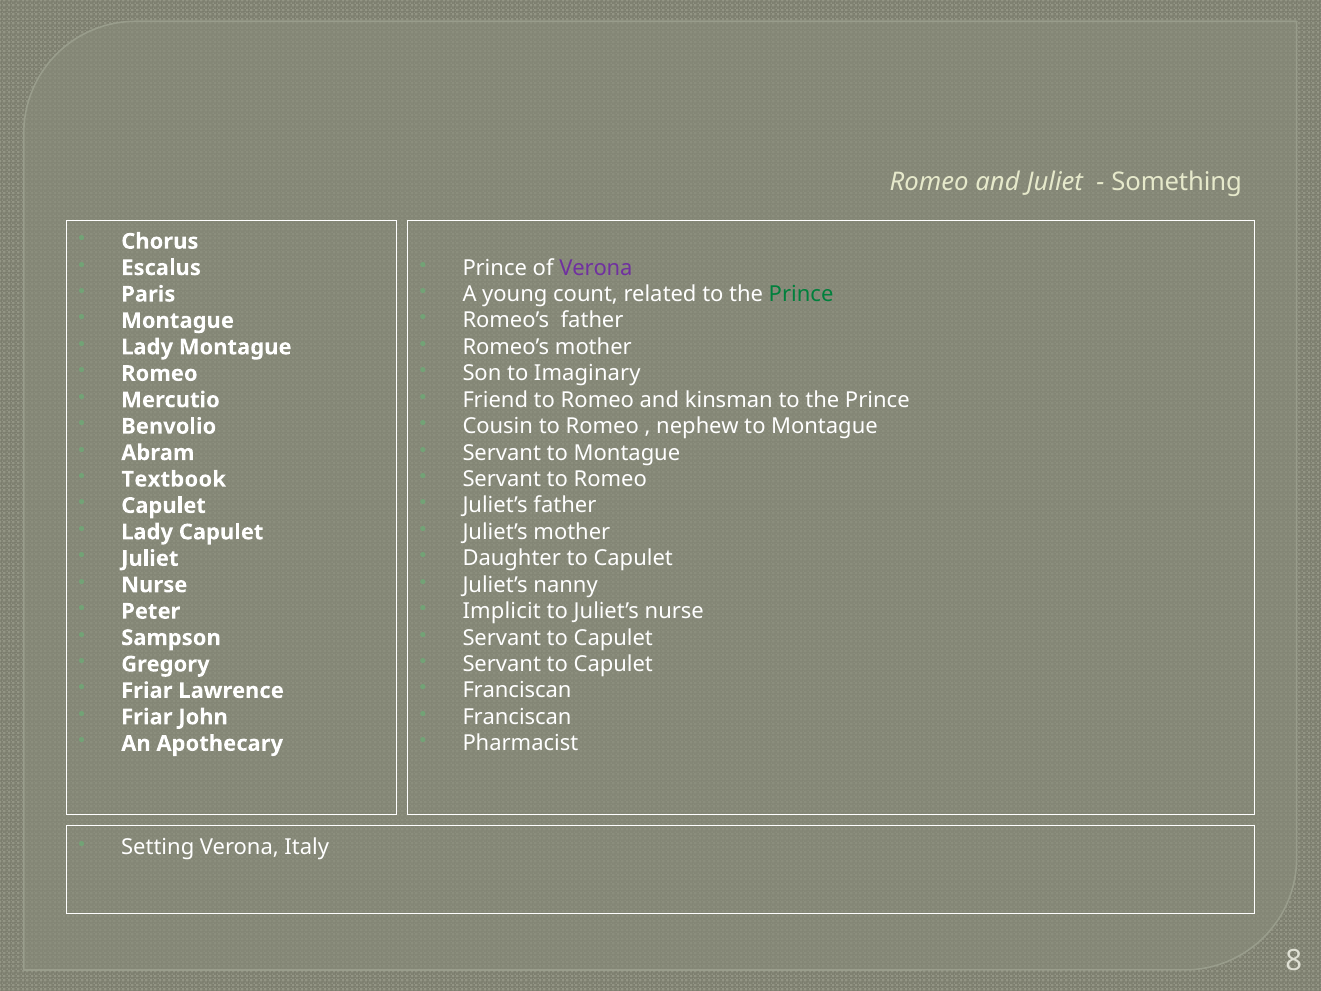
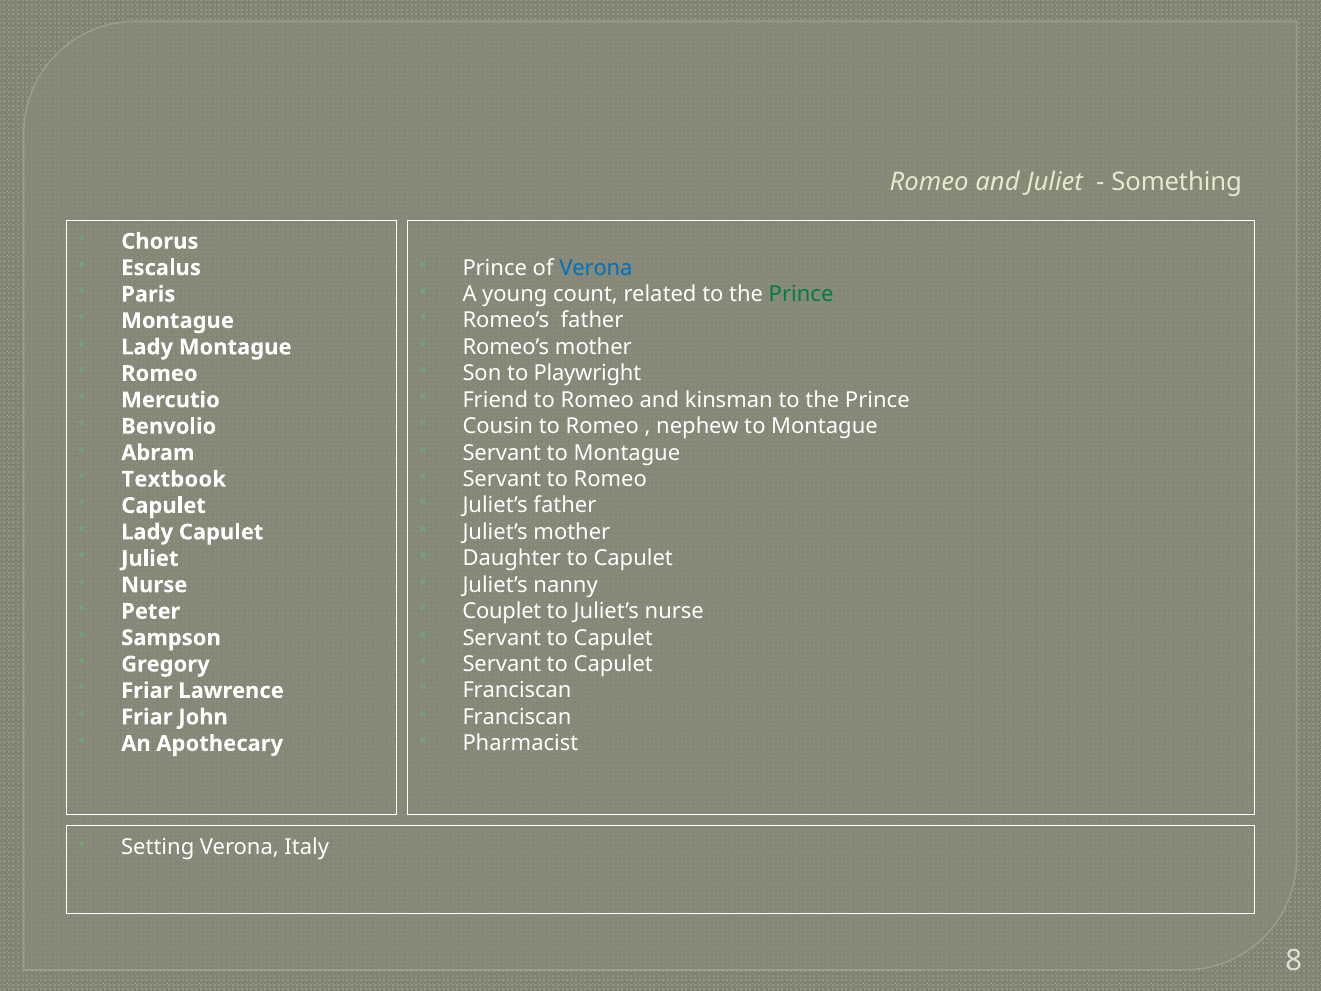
Verona colour: purple -> blue (596, 268)
Imaginary: Imaginary -> Playwright (587, 373)
Implicit: Implicit -> Couplet (502, 611)
